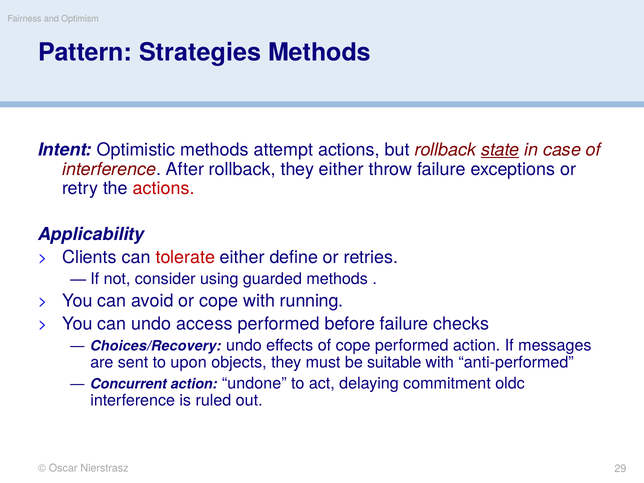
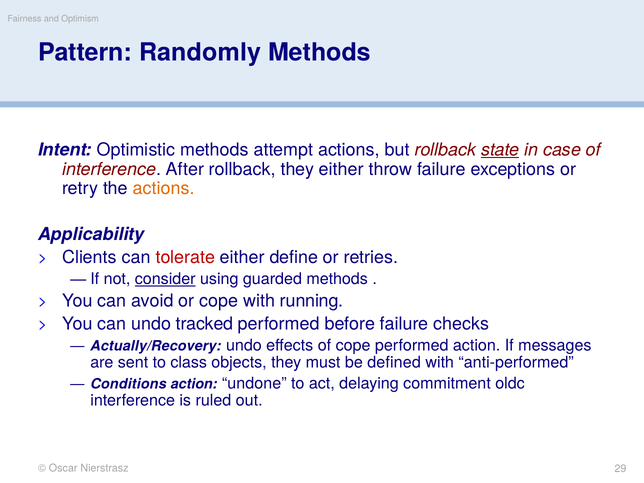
Strategies: Strategies -> Randomly (200, 52)
actions colour: red -> orange (164, 189)
consider underline: none -> present (165, 279)
access: access -> tracked (205, 324)
Choices/Recovery: Choices/Recovery -> Actually/Recovery (156, 346)
upon: upon -> class (189, 363)
suitable: suitable -> defined (394, 363)
Concurrent: Concurrent -> Conditions (129, 384)
